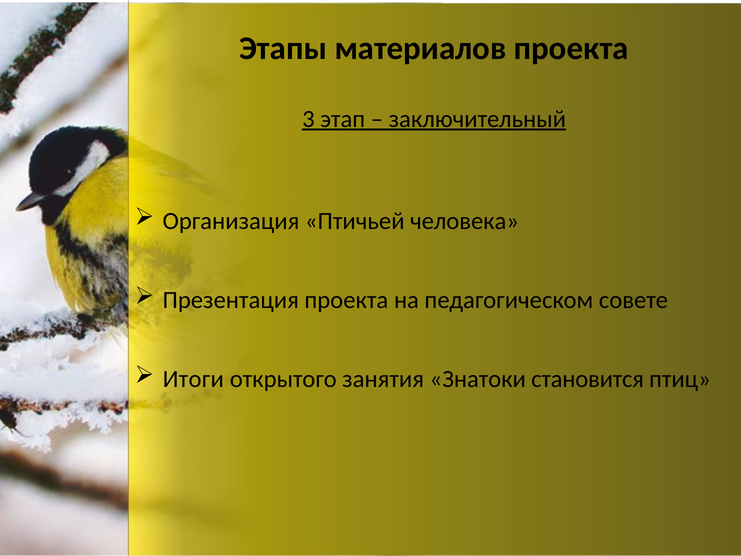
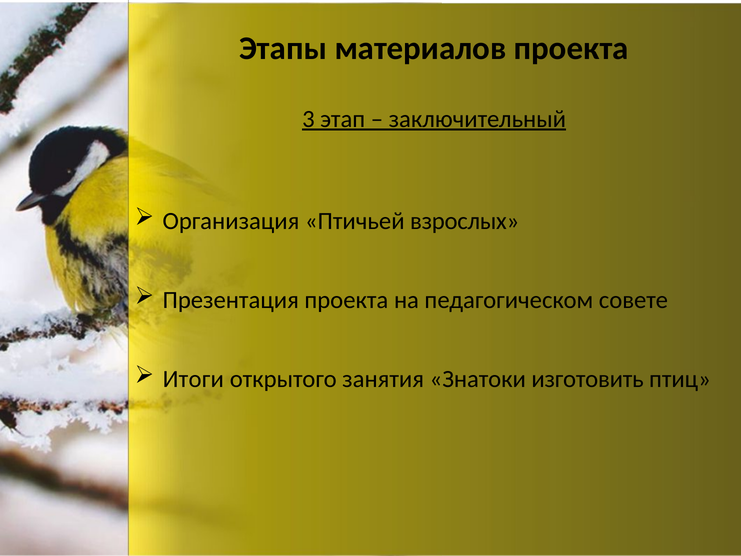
человека: человека -> взрослых (465, 221)
становится: становится -> изготовить (588, 379)
